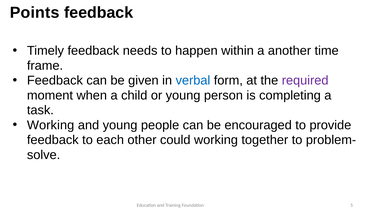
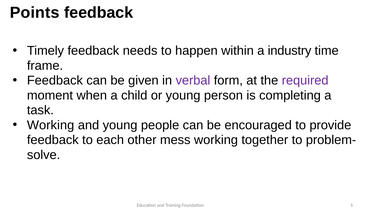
another: another -> industry (290, 51)
verbal colour: blue -> purple (193, 80)
could: could -> mess (175, 140)
